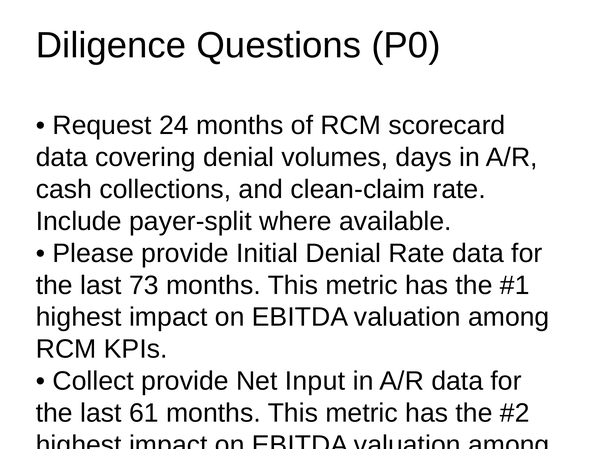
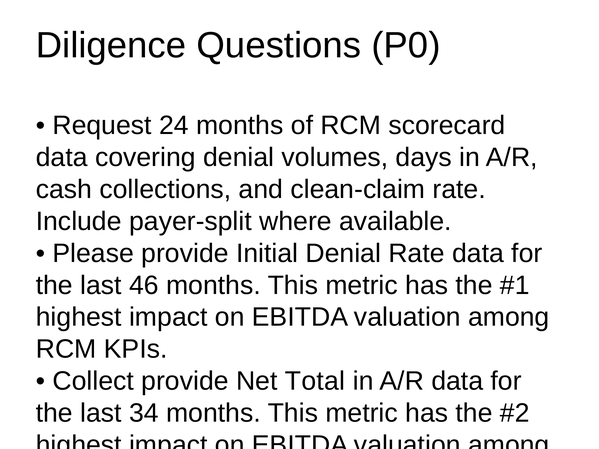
73: 73 -> 46 (144, 285)
Input: Input -> Total (315, 381)
61: 61 -> 34 (144, 413)
